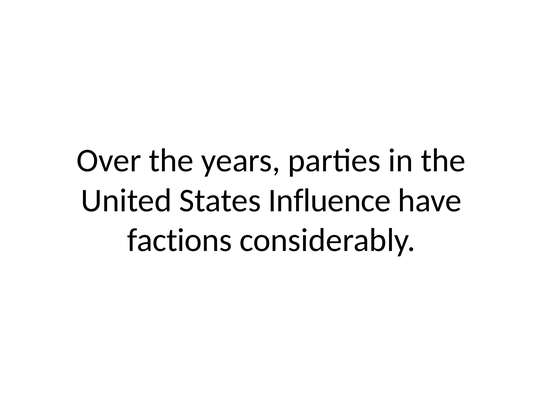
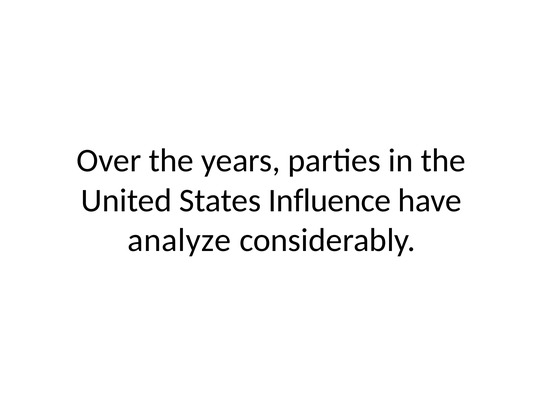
factions: factions -> analyze (179, 240)
